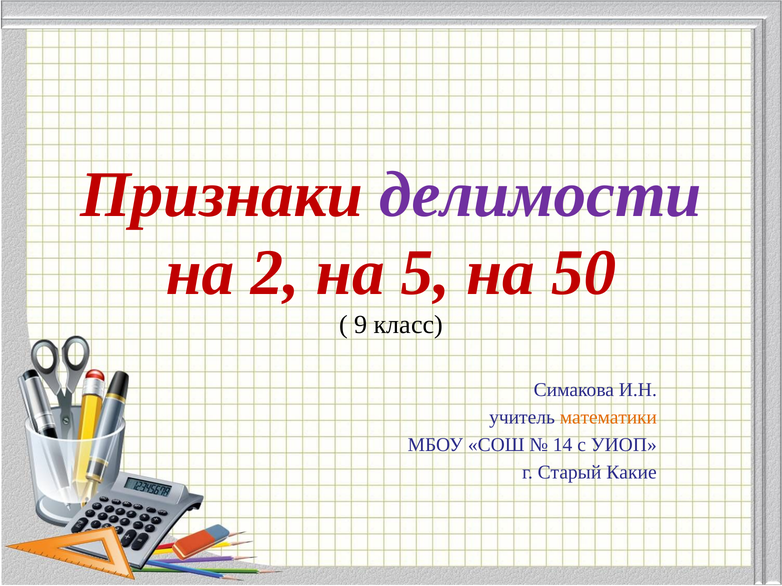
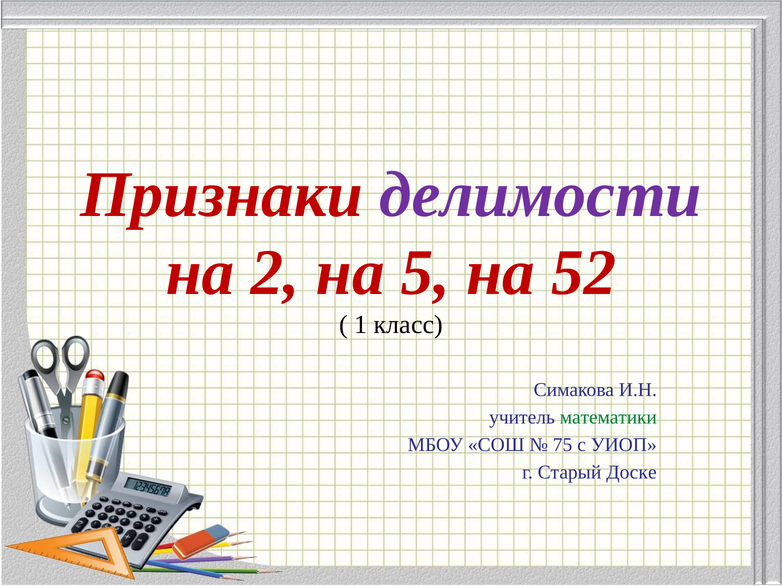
50: 50 -> 52 (584, 273)
9: 9 -> 1 (361, 325)
математики colour: orange -> green (608, 418)
14: 14 -> 75 (563, 445)
Какие: Какие -> Доске (631, 472)
